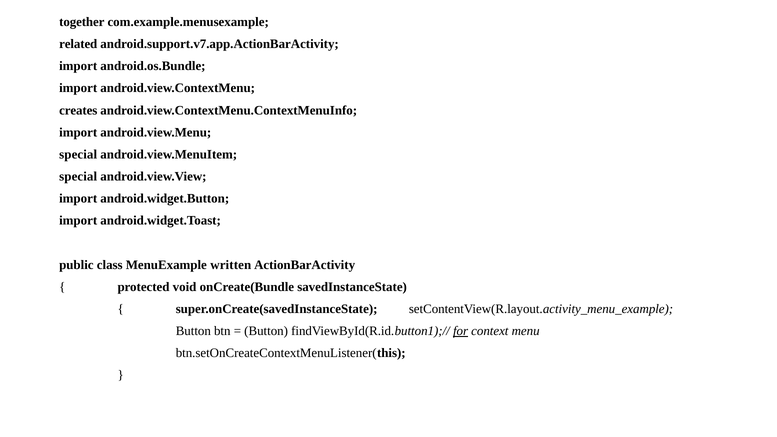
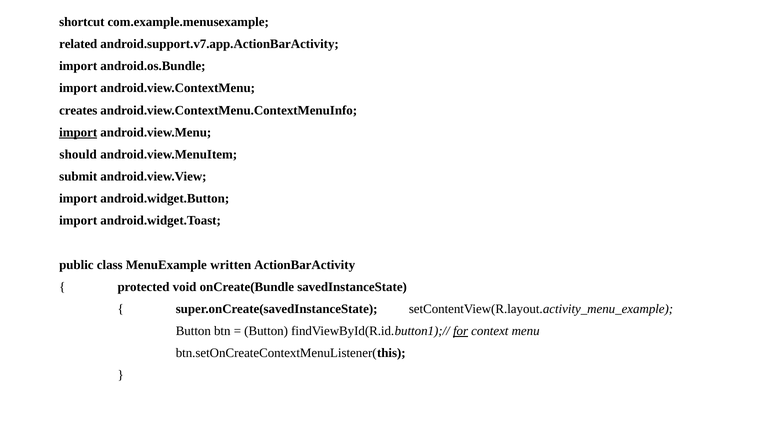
together: together -> shortcut (82, 22)
import underline: none -> present (78, 132)
special: special -> should (78, 154)
special: special -> submit (78, 176)
